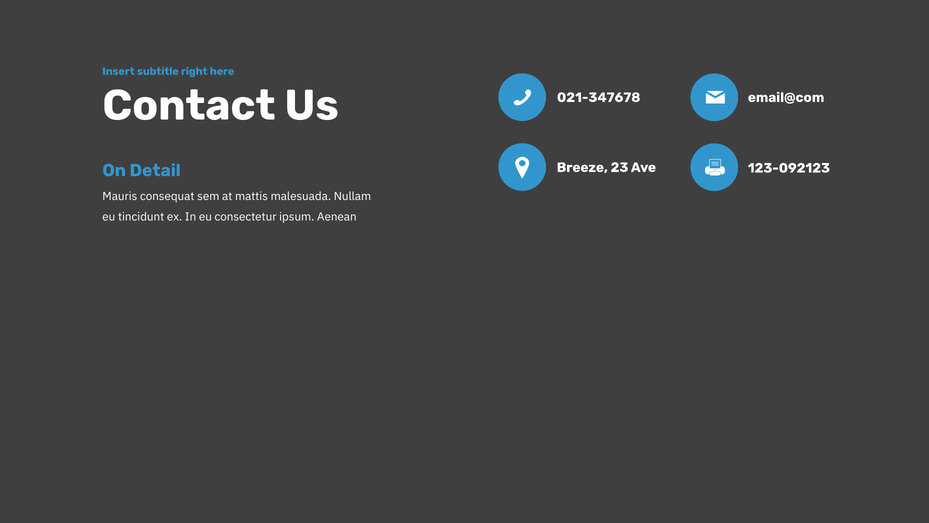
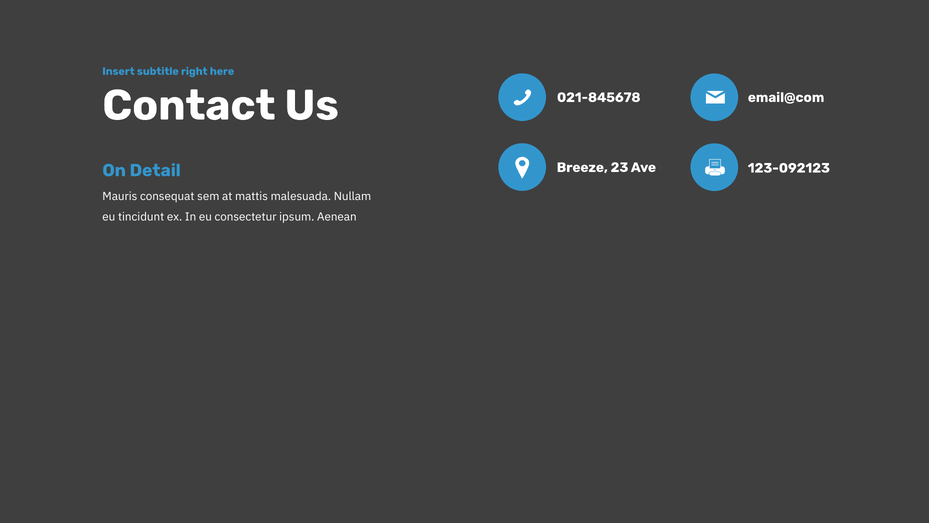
021-347678: 021-347678 -> 021-845678 (599, 97)
